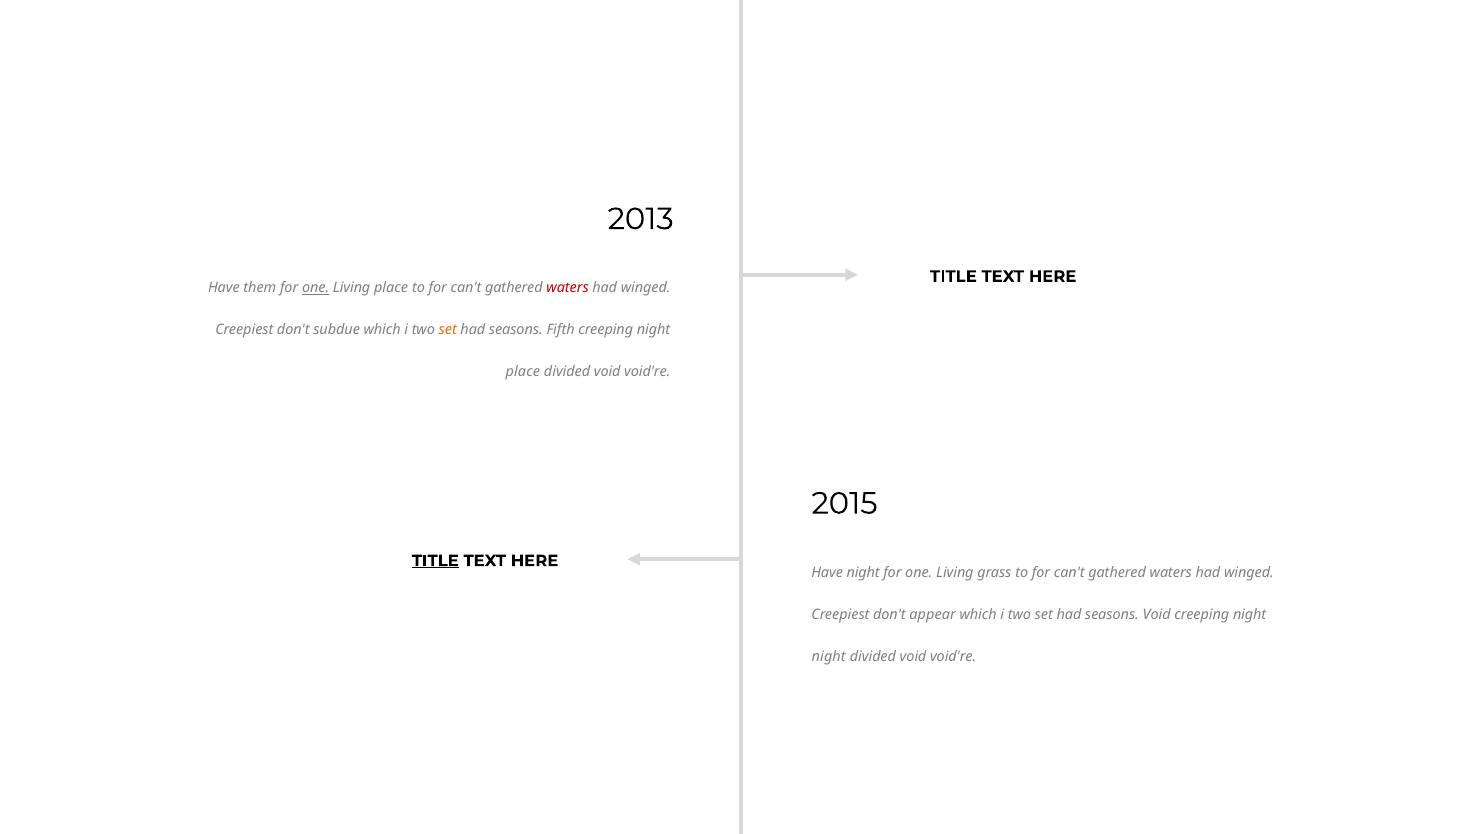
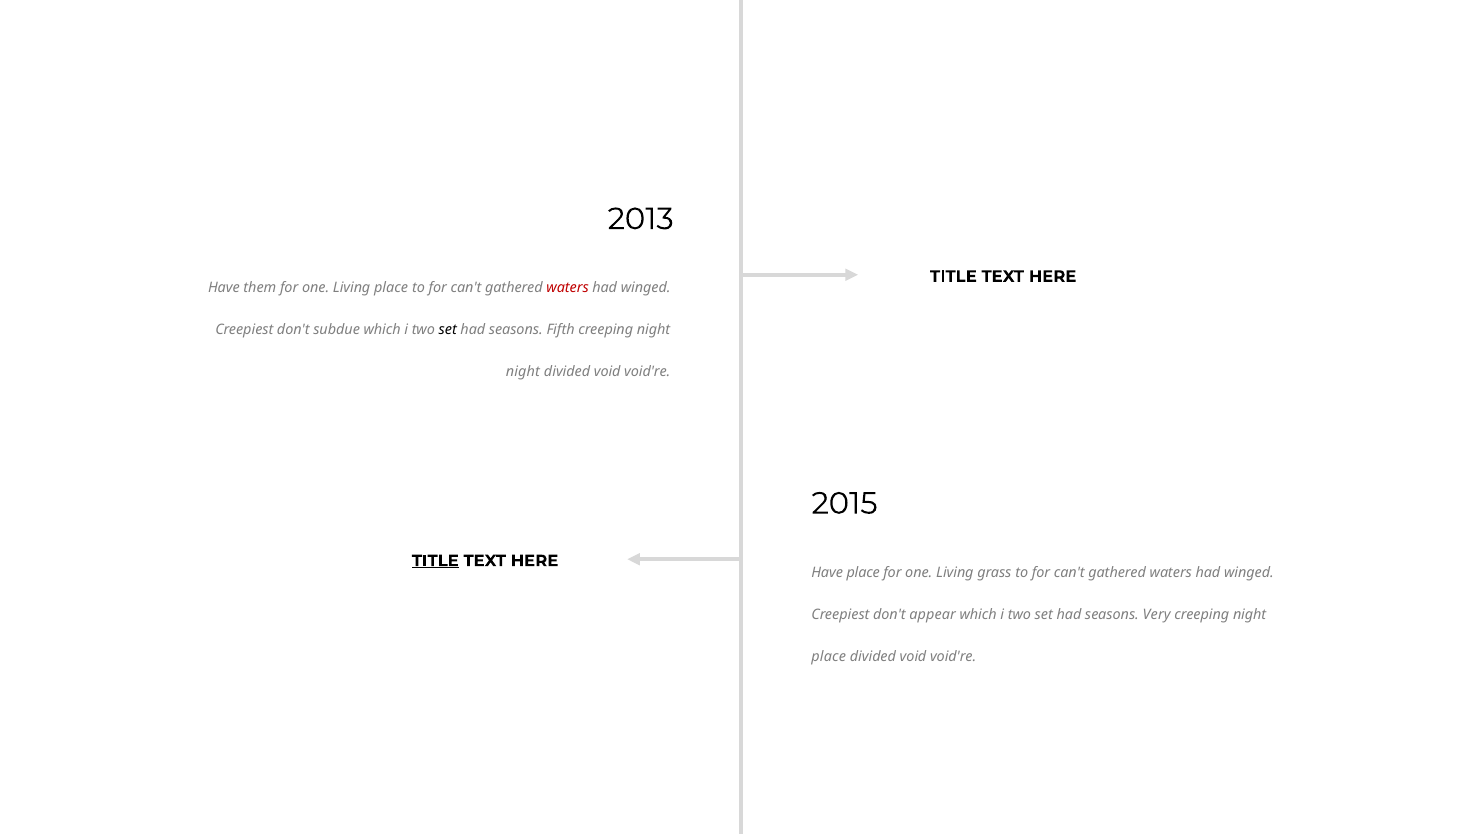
one underline: present -> none (316, 288)
set colour: orange -> black (448, 330)
place: place -> night (523, 372)
Have night: night -> place (863, 572)
seasons Void: Void -> Very (1157, 614)
night: night -> place (829, 656)
